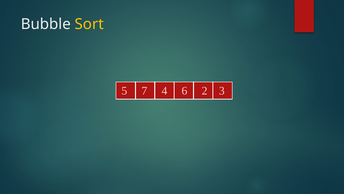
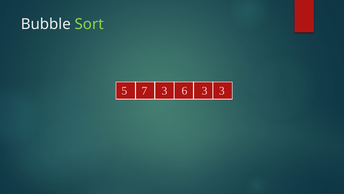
Sort colour: yellow -> light green (89, 24)
7 4: 4 -> 3 (164, 91)
6 2: 2 -> 3 (205, 91)
